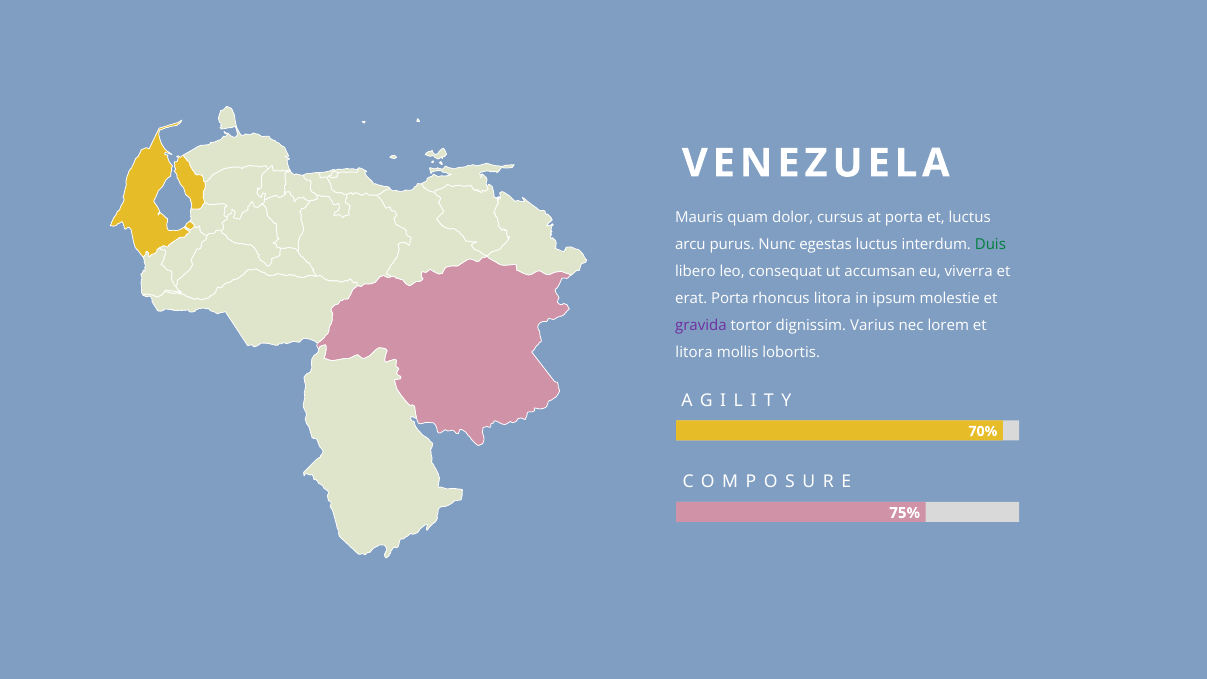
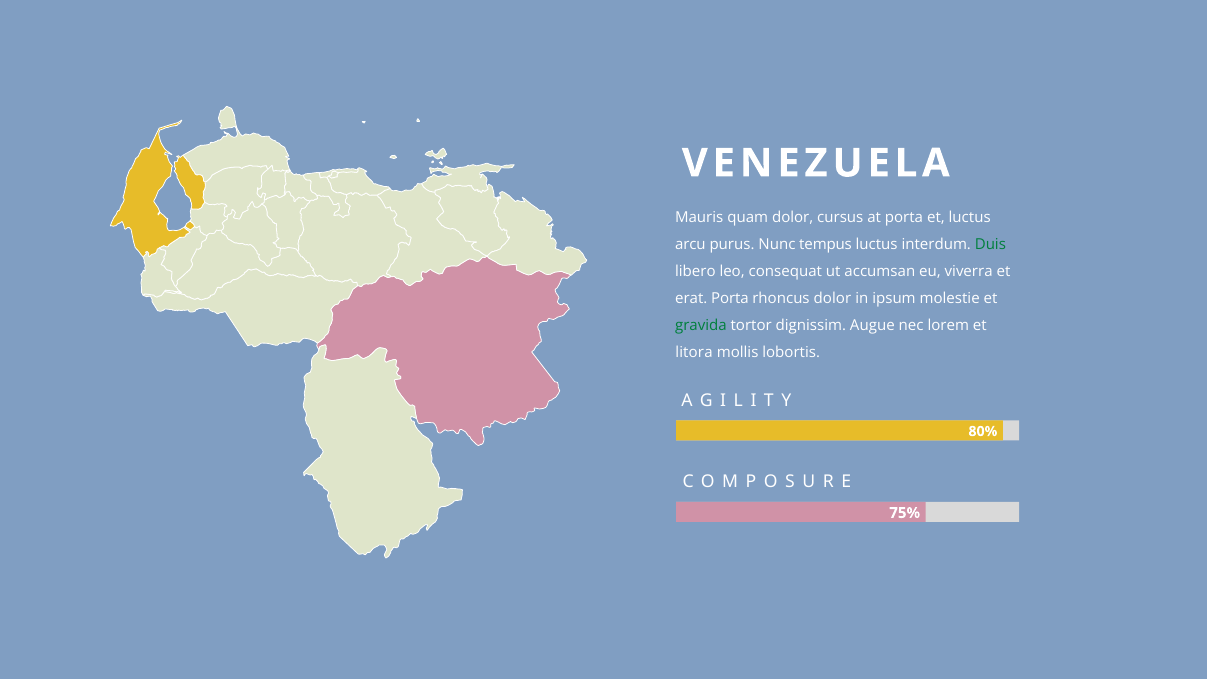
egestas: egestas -> tempus (826, 244)
rhoncus litora: litora -> dolor (832, 298)
gravida colour: purple -> green (701, 326)
Varius: Varius -> Augue (872, 326)
70%: 70% -> 80% (983, 431)
